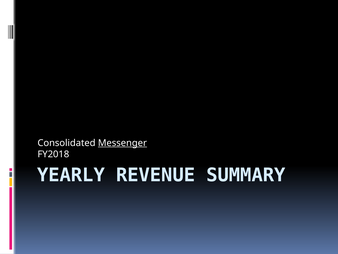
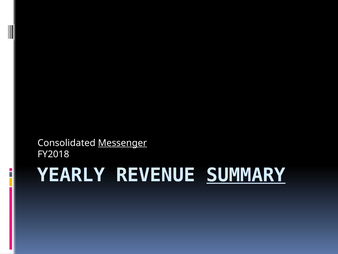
SUMMARY underline: none -> present (246, 175)
